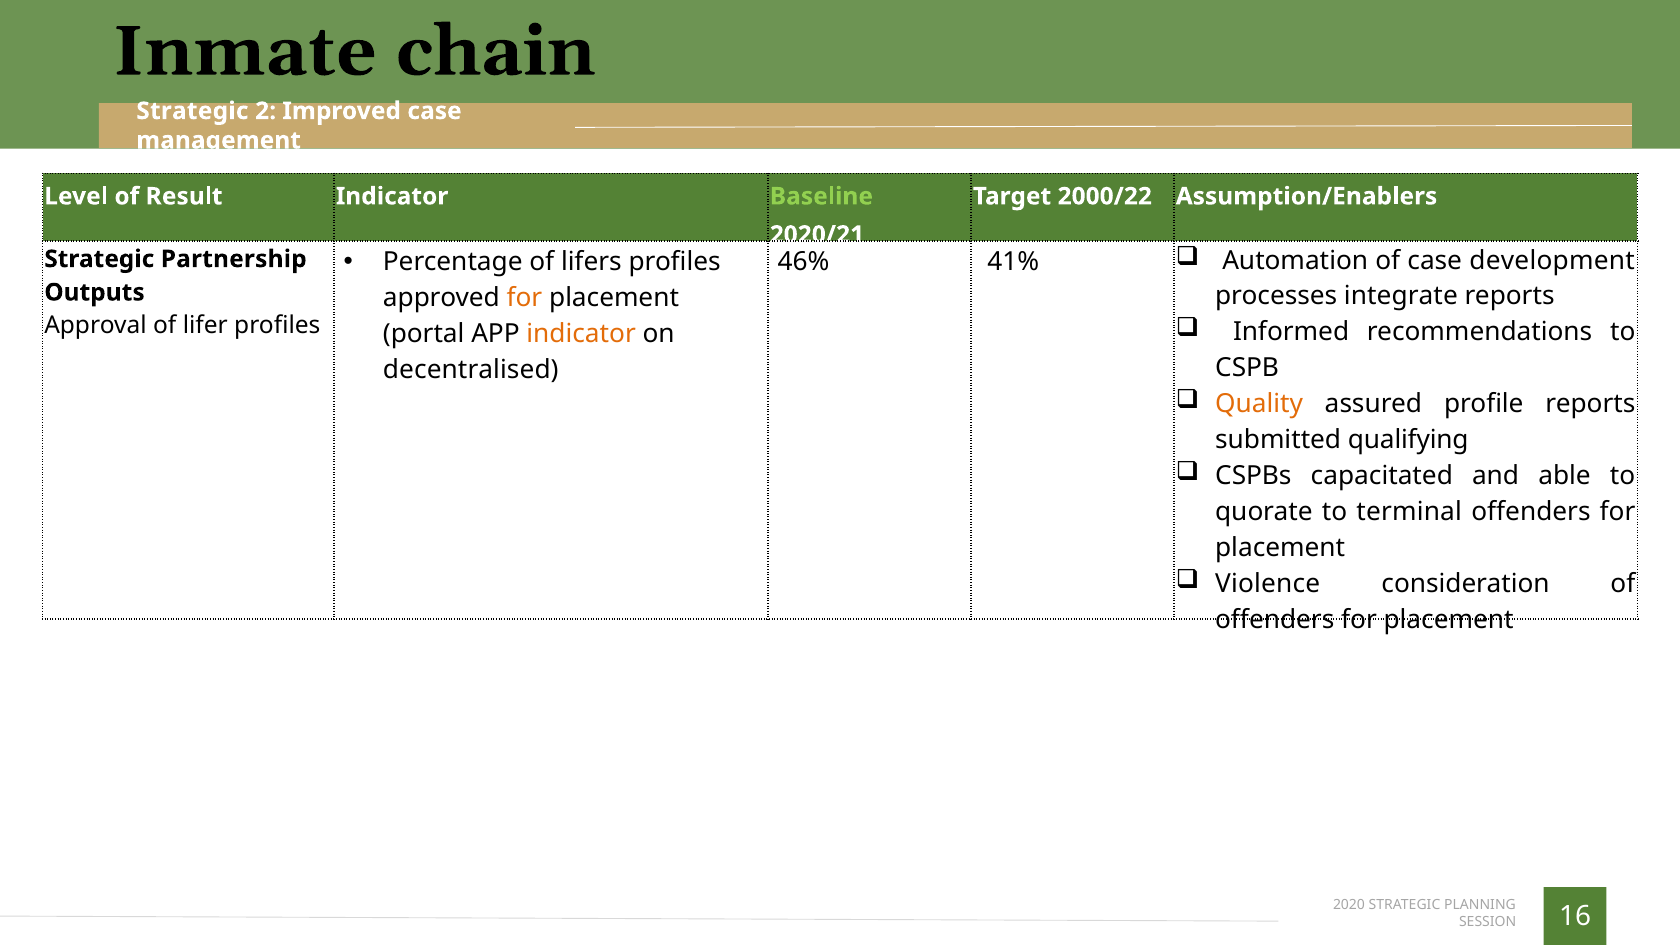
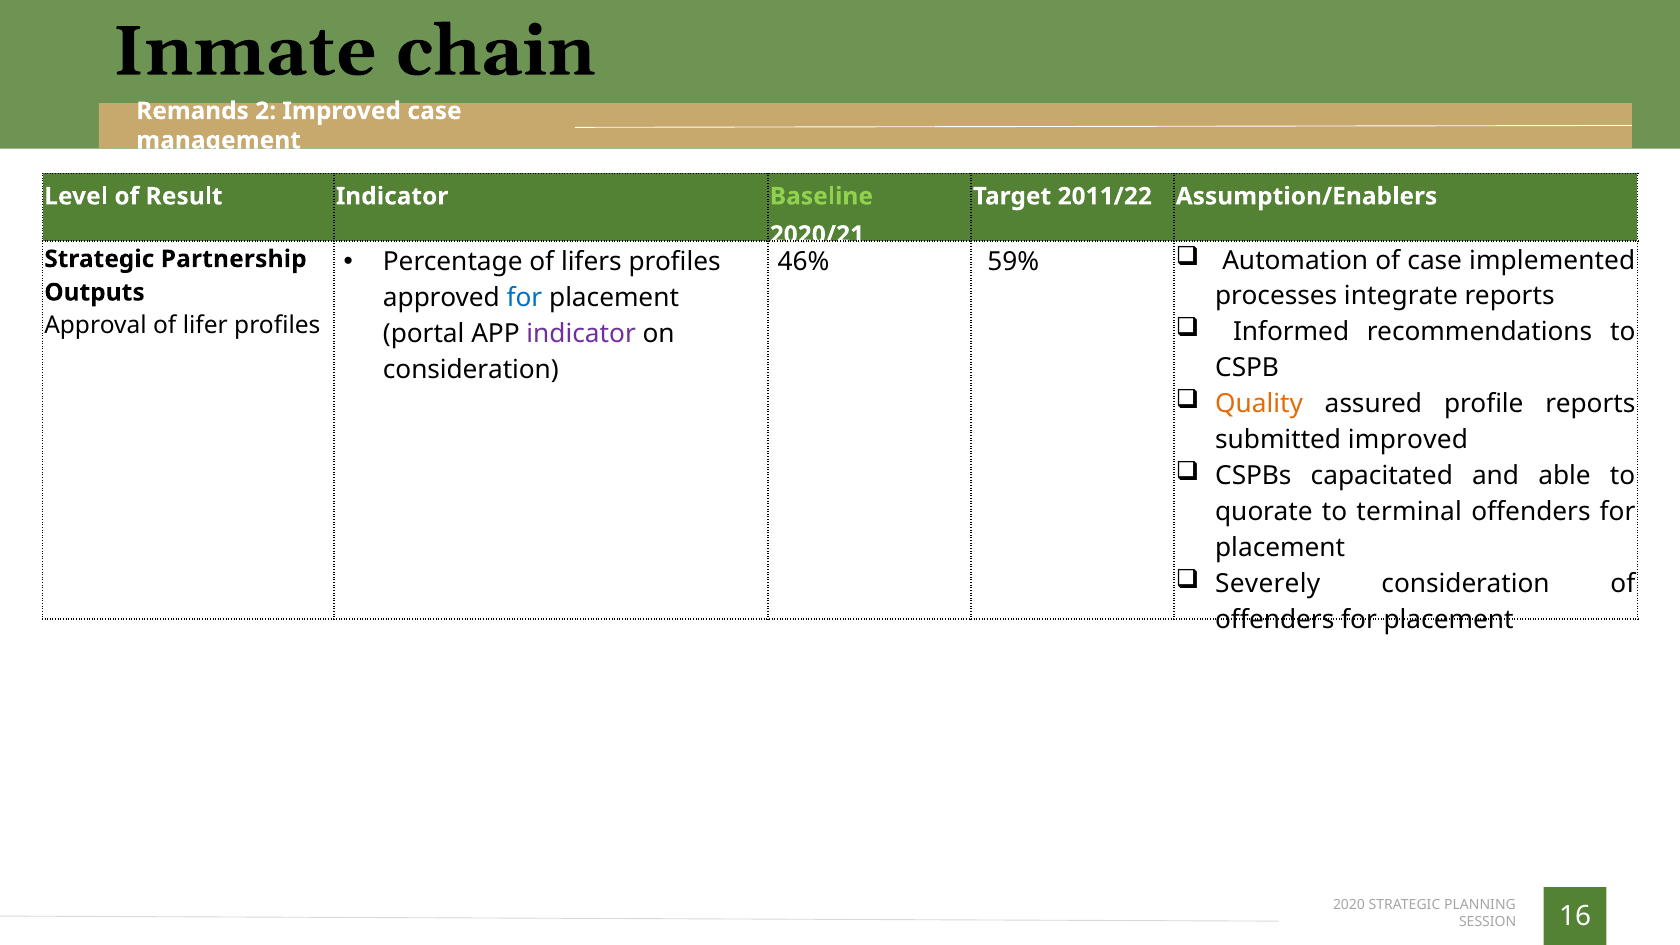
Strategic: Strategic -> Remands (193, 111)
2000/22: 2000/22 -> 2011/22 (1105, 196)
41%: 41% -> 59% (1013, 262)
development: development -> implemented (1552, 260)
for colour: orange -> blue (524, 298)
indicator colour: orange -> purple (581, 333)
decentralised: decentralised -> consideration (471, 369)
submitted qualifying: qualifying -> improved (1408, 440)
Violence: Violence -> Severely (1268, 584)
